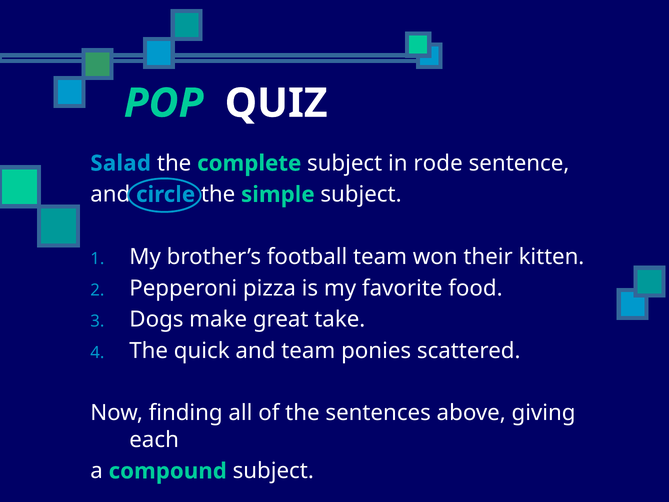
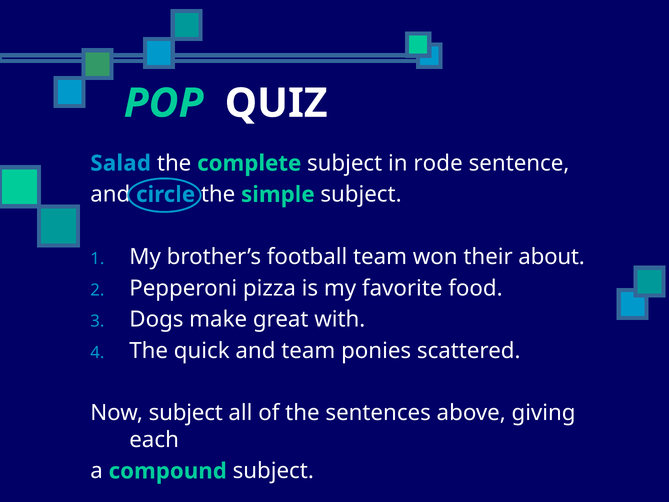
kitten: kitten -> about (552, 257)
take: take -> with (340, 319)
Now finding: finding -> subject (186, 413)
